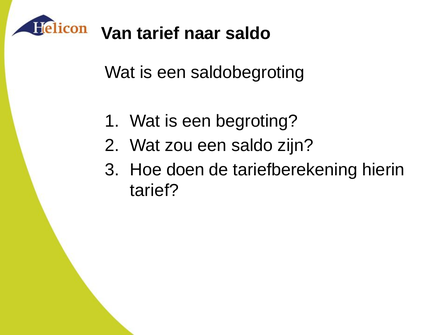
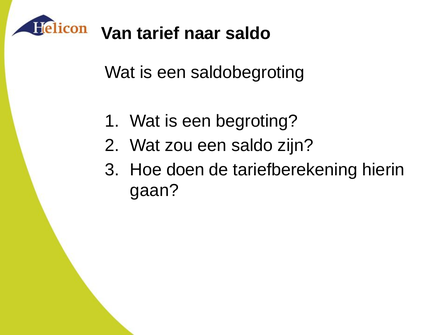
tarief: tarief -> gaan (154, 191)
